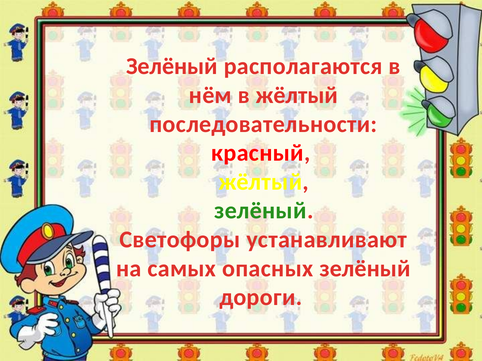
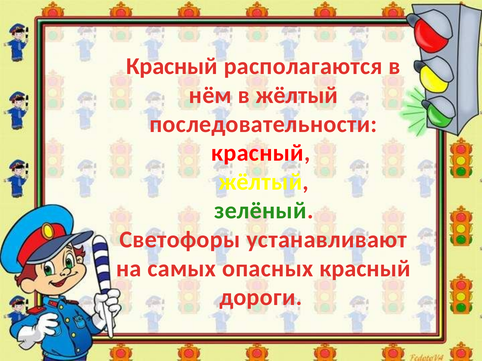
Зелёный: Зелёный -> Красный (172, 66)
опасных зелёный: зелёный -> красный (365, 269)
